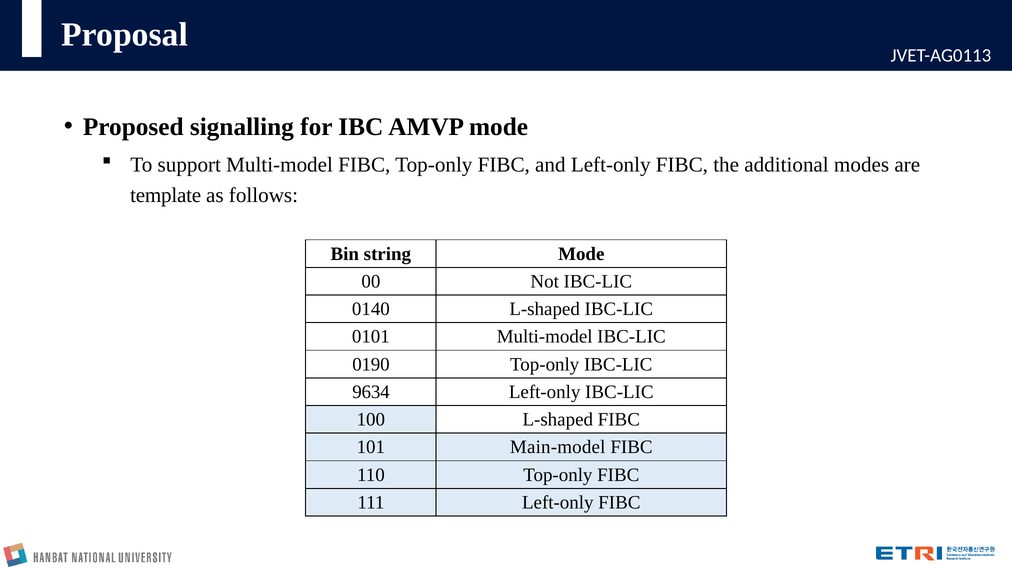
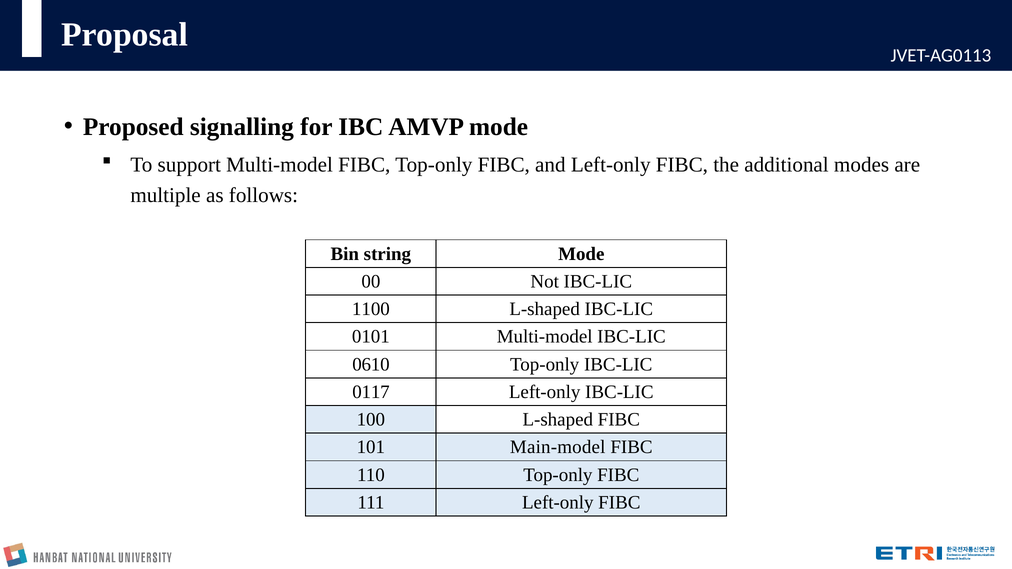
template: template -> multiple (166, 195)
0140: 0140 -> 1100 (371, 309)
0190: 0190 -> 0610 (371, 364)
9634: 9634 -> 0117 (371, 392)
